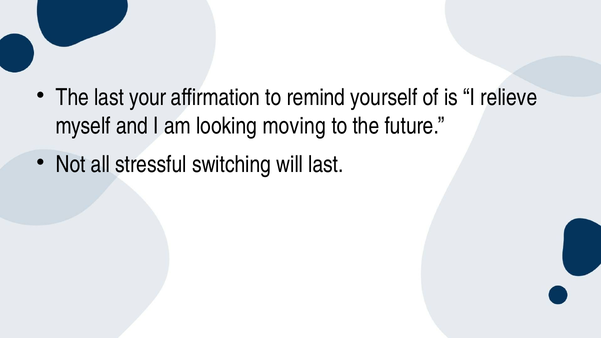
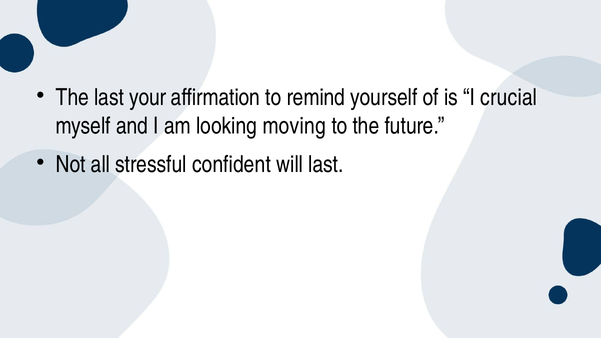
relieve: relieve -> crucial (509, 98)
switching: switching -> confident (231, 165)
